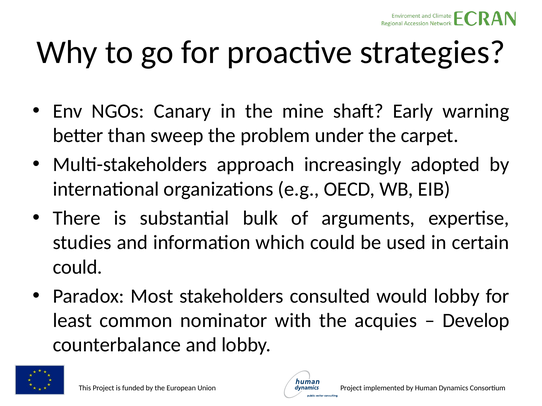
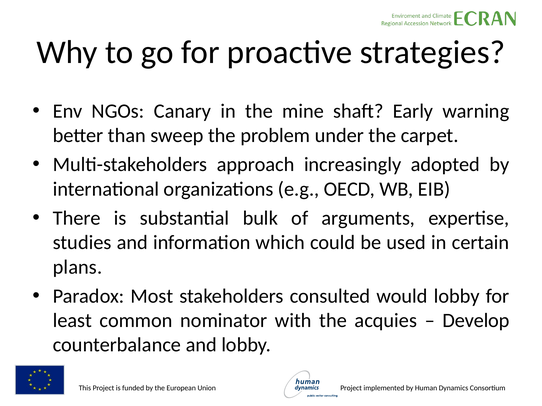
could: could -> plans (78, 267)
